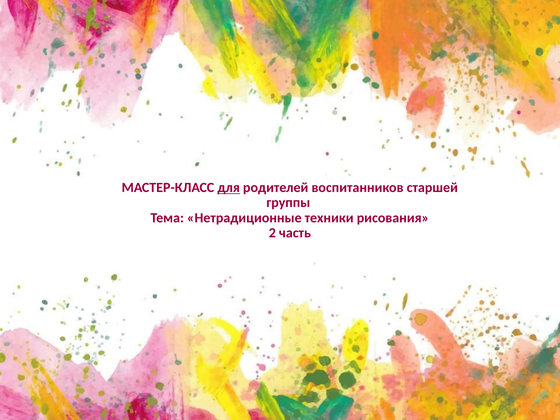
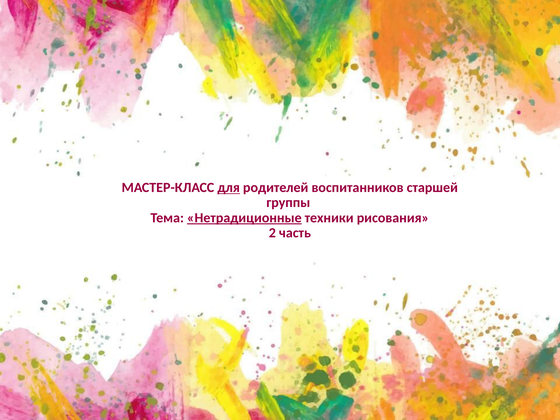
Нетрадиционные underline: none -> present (244, 218)
